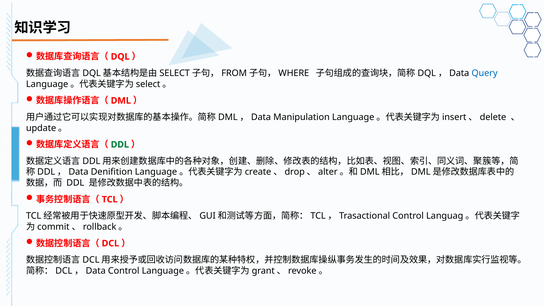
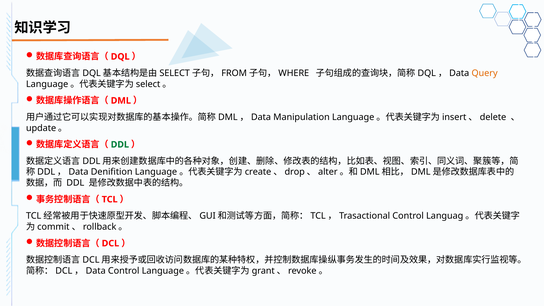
Query colour: blue -> orange (485, 73)
